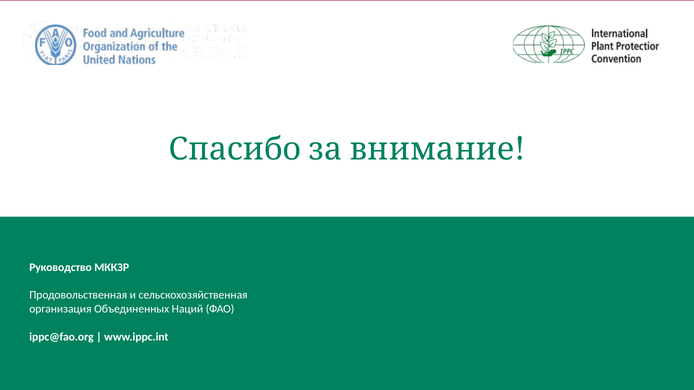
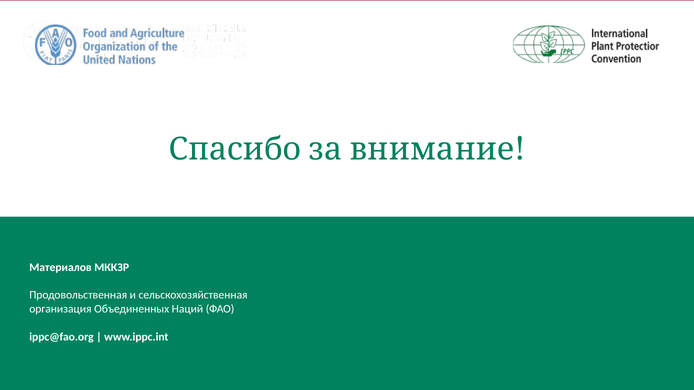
Руководство: Руководство -> Материалов (60, 268)
